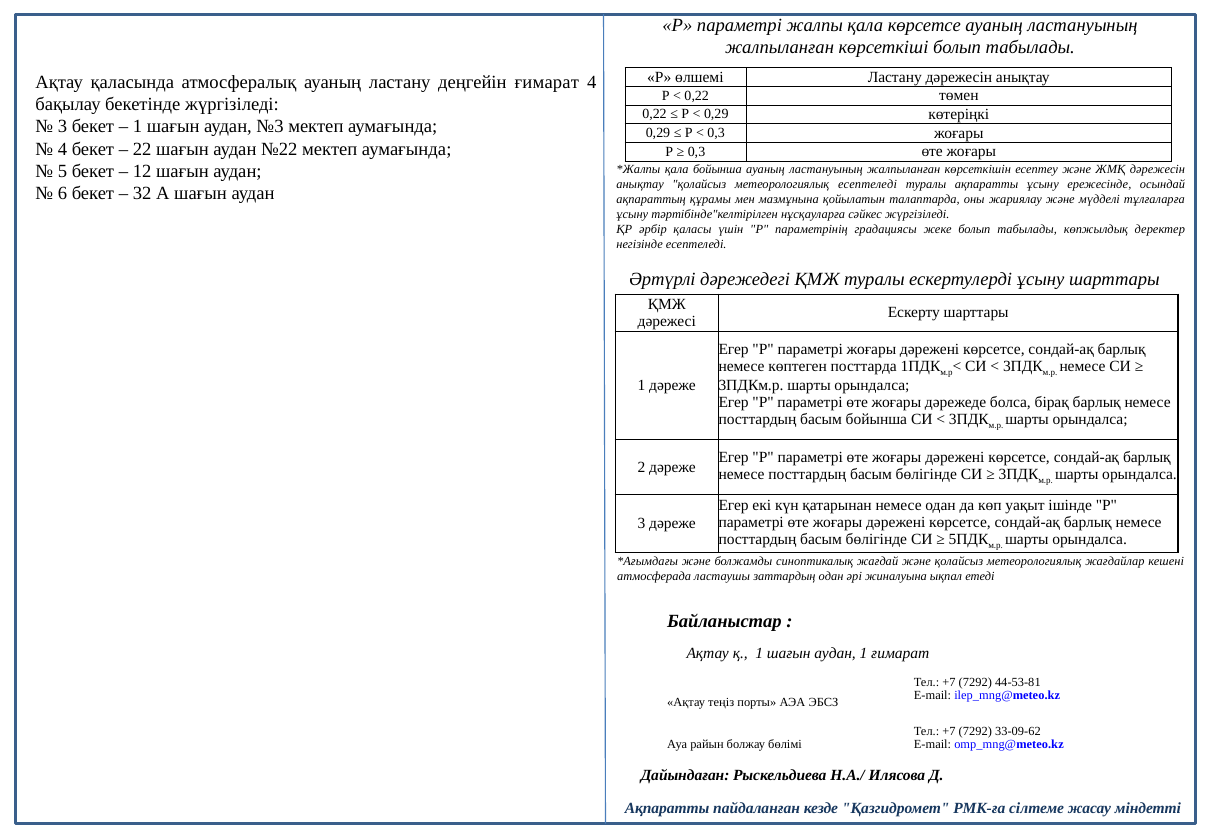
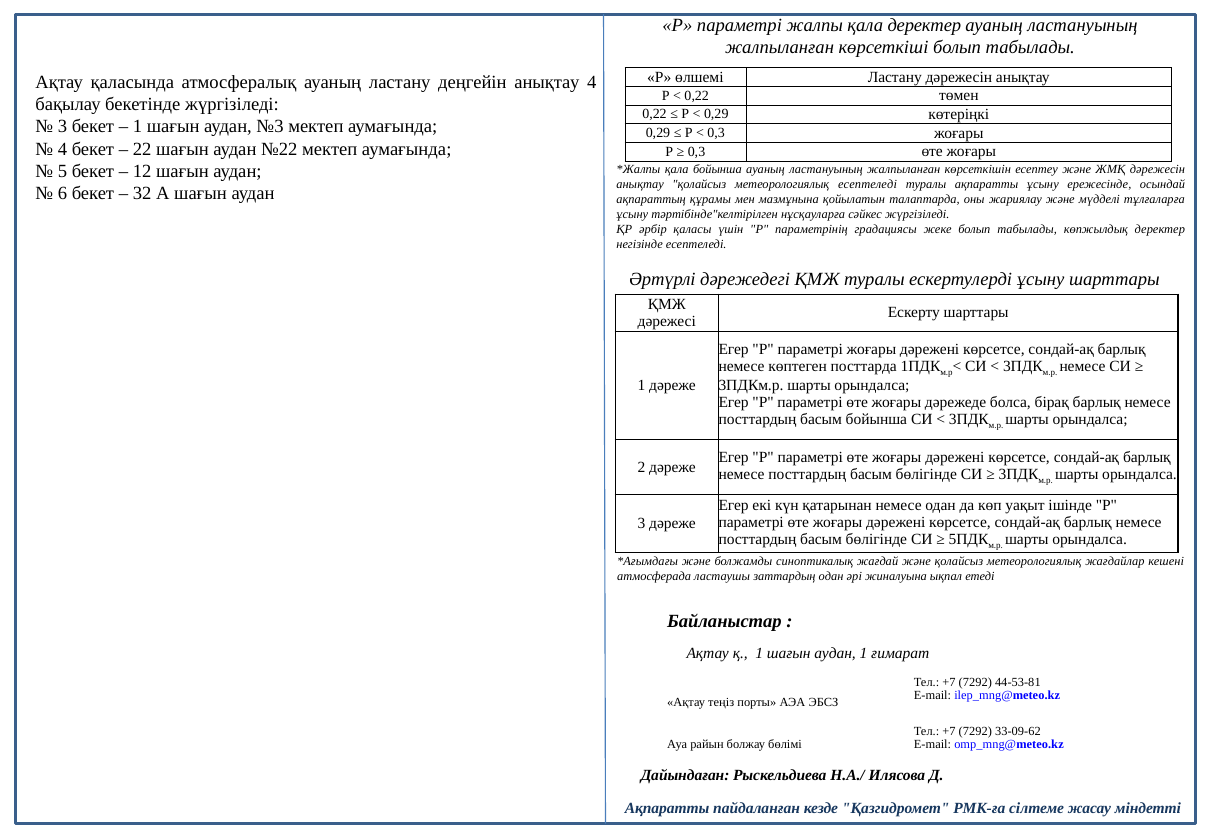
қала көрсетсе: көрсетсе -> деректер (924, 25)
деңгейін ғимарат: ғимарат -> анықтау (547, 82)
